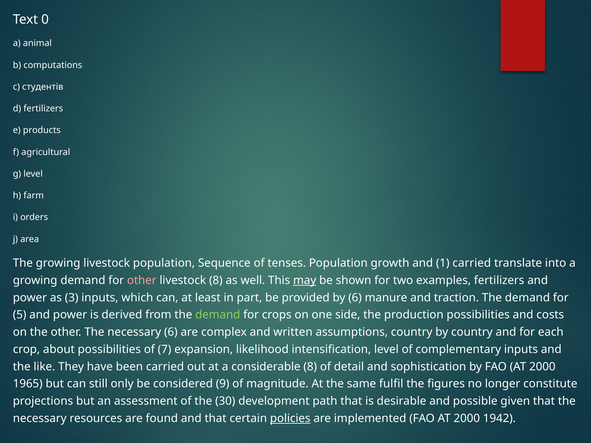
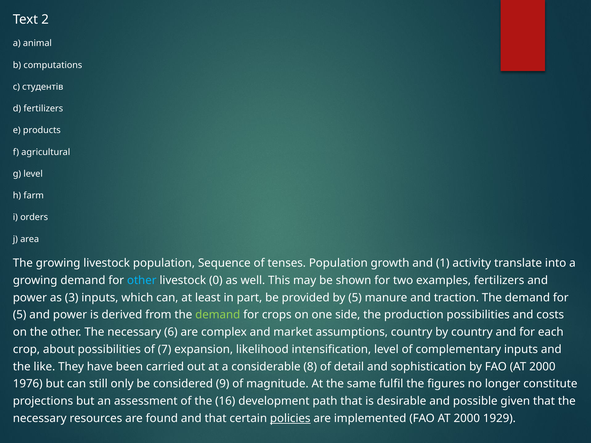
0: 0 -> 2 (45, 19)
1 carried: carried -> activity (472, 263)
other colour: pink -> light blue (142, 281)
livestock 8: 8 -> 0 (216, 281)
may underline: present -> none (305, 281)
by 6: 6 -> 5 (355, 298)
written: written -> market (293, 332)
1965: 1965 -> 1976 (28, 384)
30: 30 -> 16 (225, 401)
1942: 1942 -> 1929 (499, 418)
